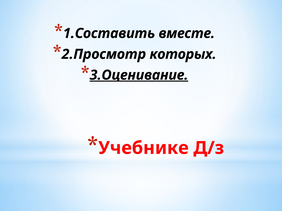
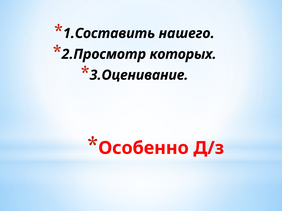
вместе: вместе -> нашего (187, 33)
3.Оценивание underline: present -> none (139, 75)
Учебнике: Учебнике -> Особенно (144, 148)
